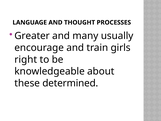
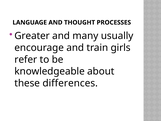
right: right -> refer (26, 59)
determined: determined -> differences (70, 83)
